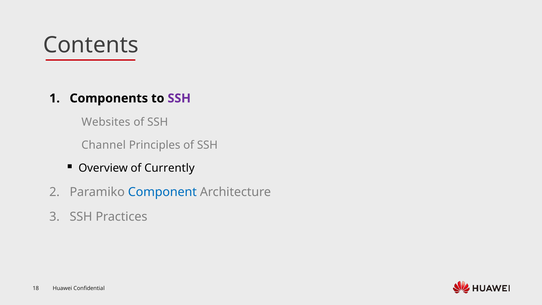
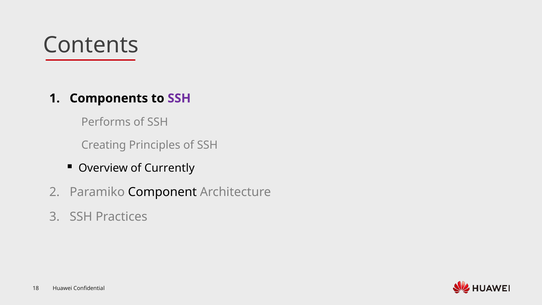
Websites: Websites -> Performs (106, 122)
Channel: Channel -> Creating (104, 145)
Component colour: blue -> black (162, 192)
